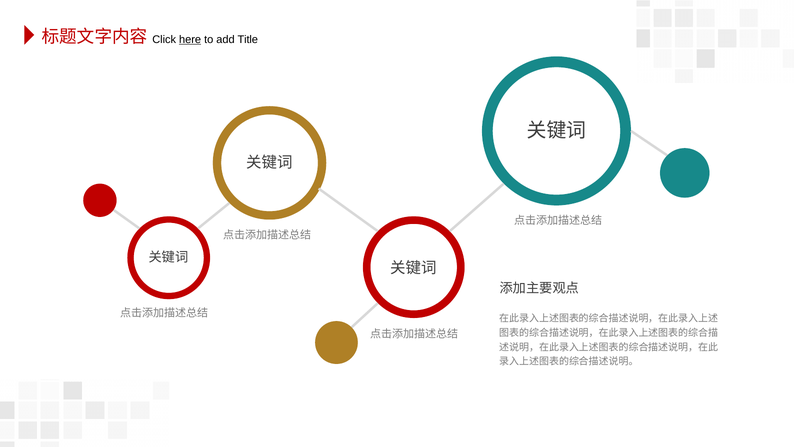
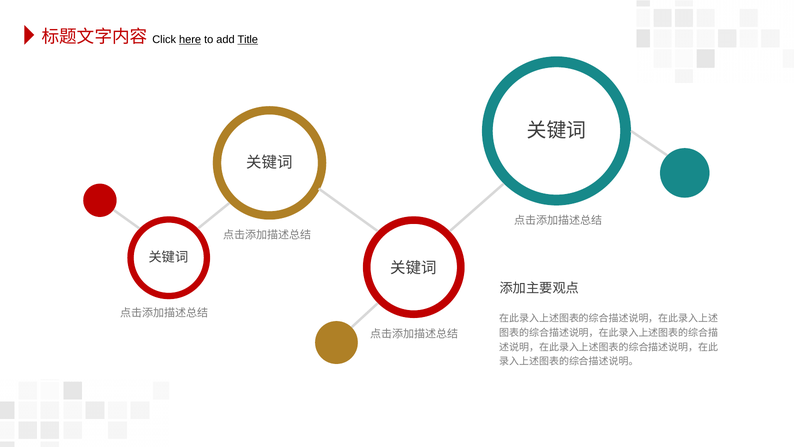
Title underline: none -> present (248, 40)
